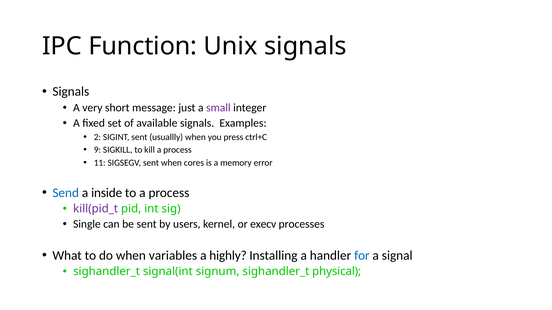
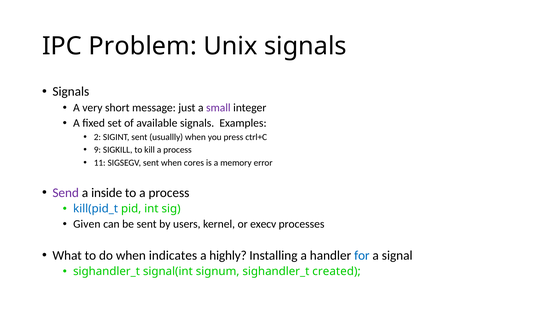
Function: Function -> Problem (143, 46)
Send colour: blue -> purple (66, 193)
kill(pid_t colour: purple -> blue (96, 209)
Single: Single -> Given (87, 224)
variables: variables -> indicates (173, 256)
physical: physical -> created (337, 272)
